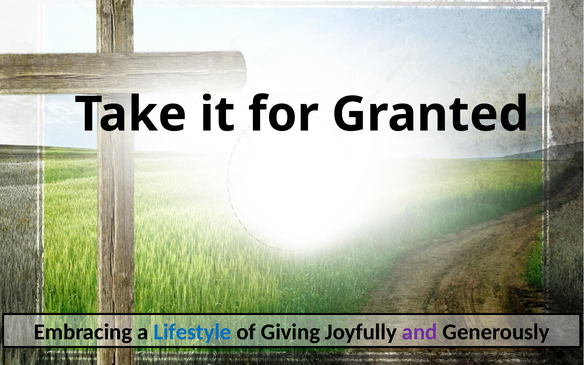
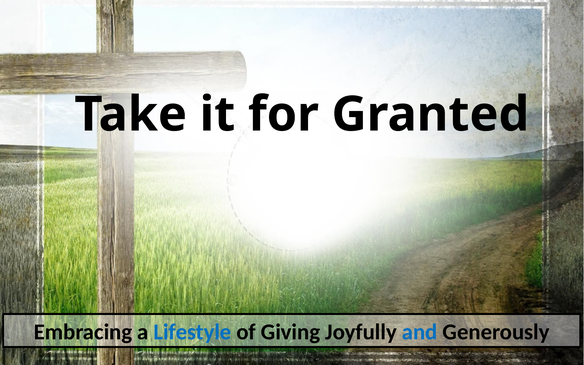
and colour: purple -> blue (420, 332)
